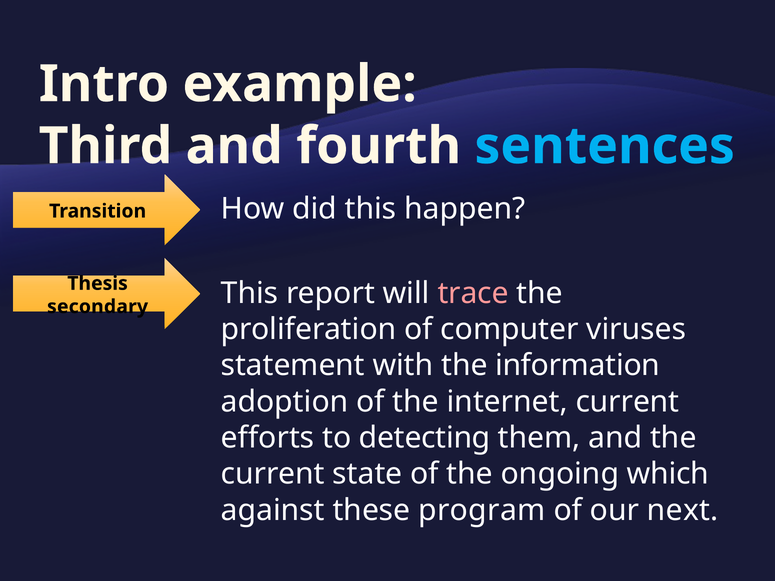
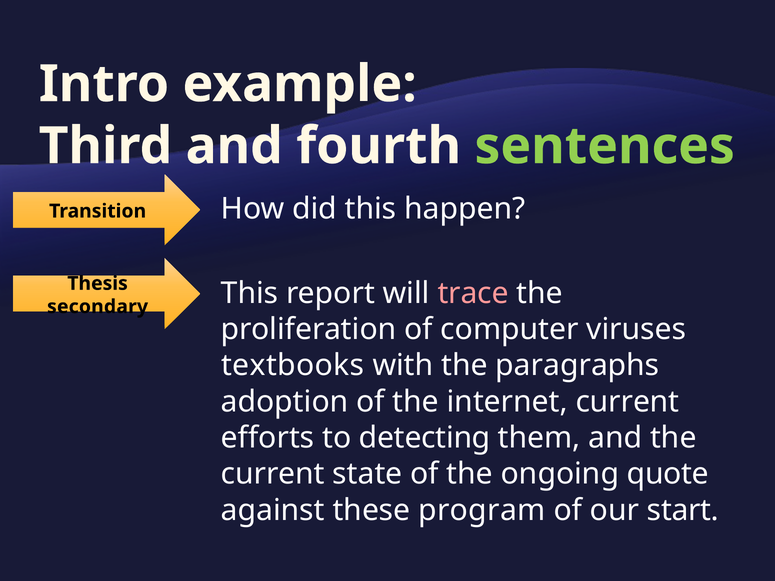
sentences colour: light blue -> light green (605, 146)
statement: statement -> textbooks (293, 366)
information: information -> paragraphs (577, 366)
which: which -> quote (668, 474)
next: next -> start (683, 510)
